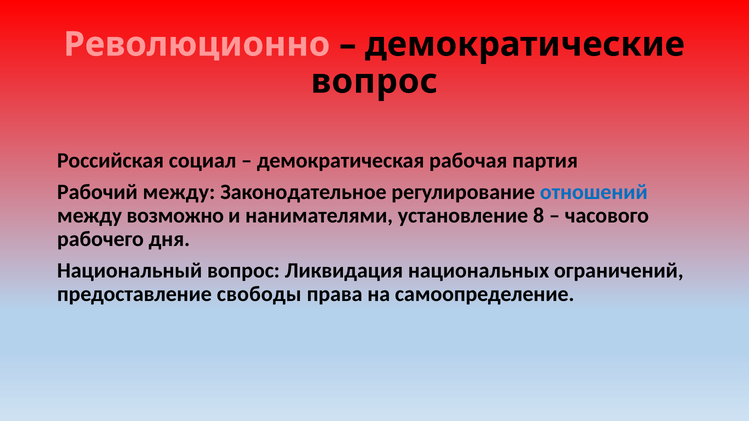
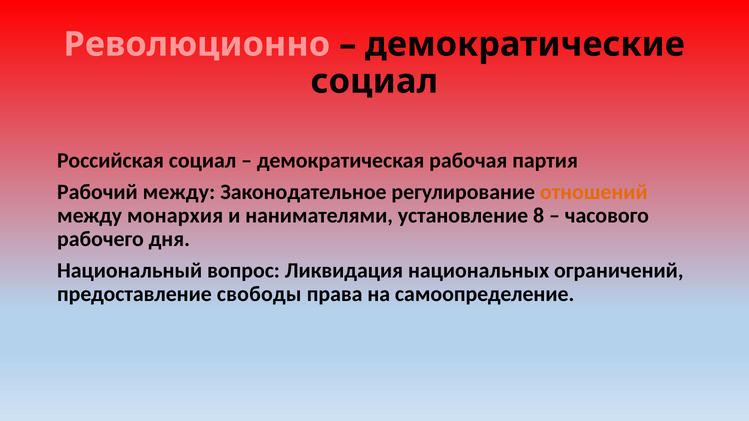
вопрос: вопрос -> социал (374, 81)
отношений colour: blue -> orange (594, 192)
возможно: возможно -> монархия (175, 216)
